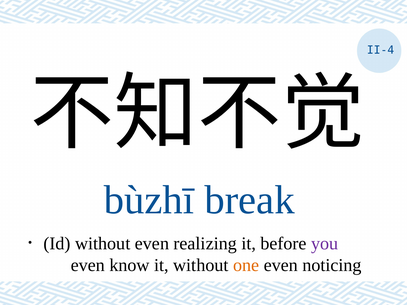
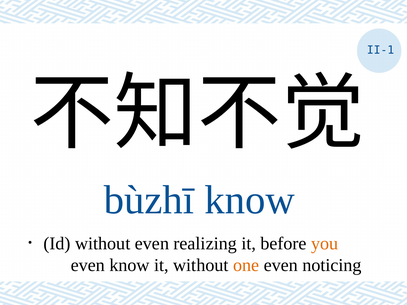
II-4: II-4 -> II-1 (381, 50)
bùzhī break: break -> know (250, 200)
you colour: purple -> orange (325, 244)
